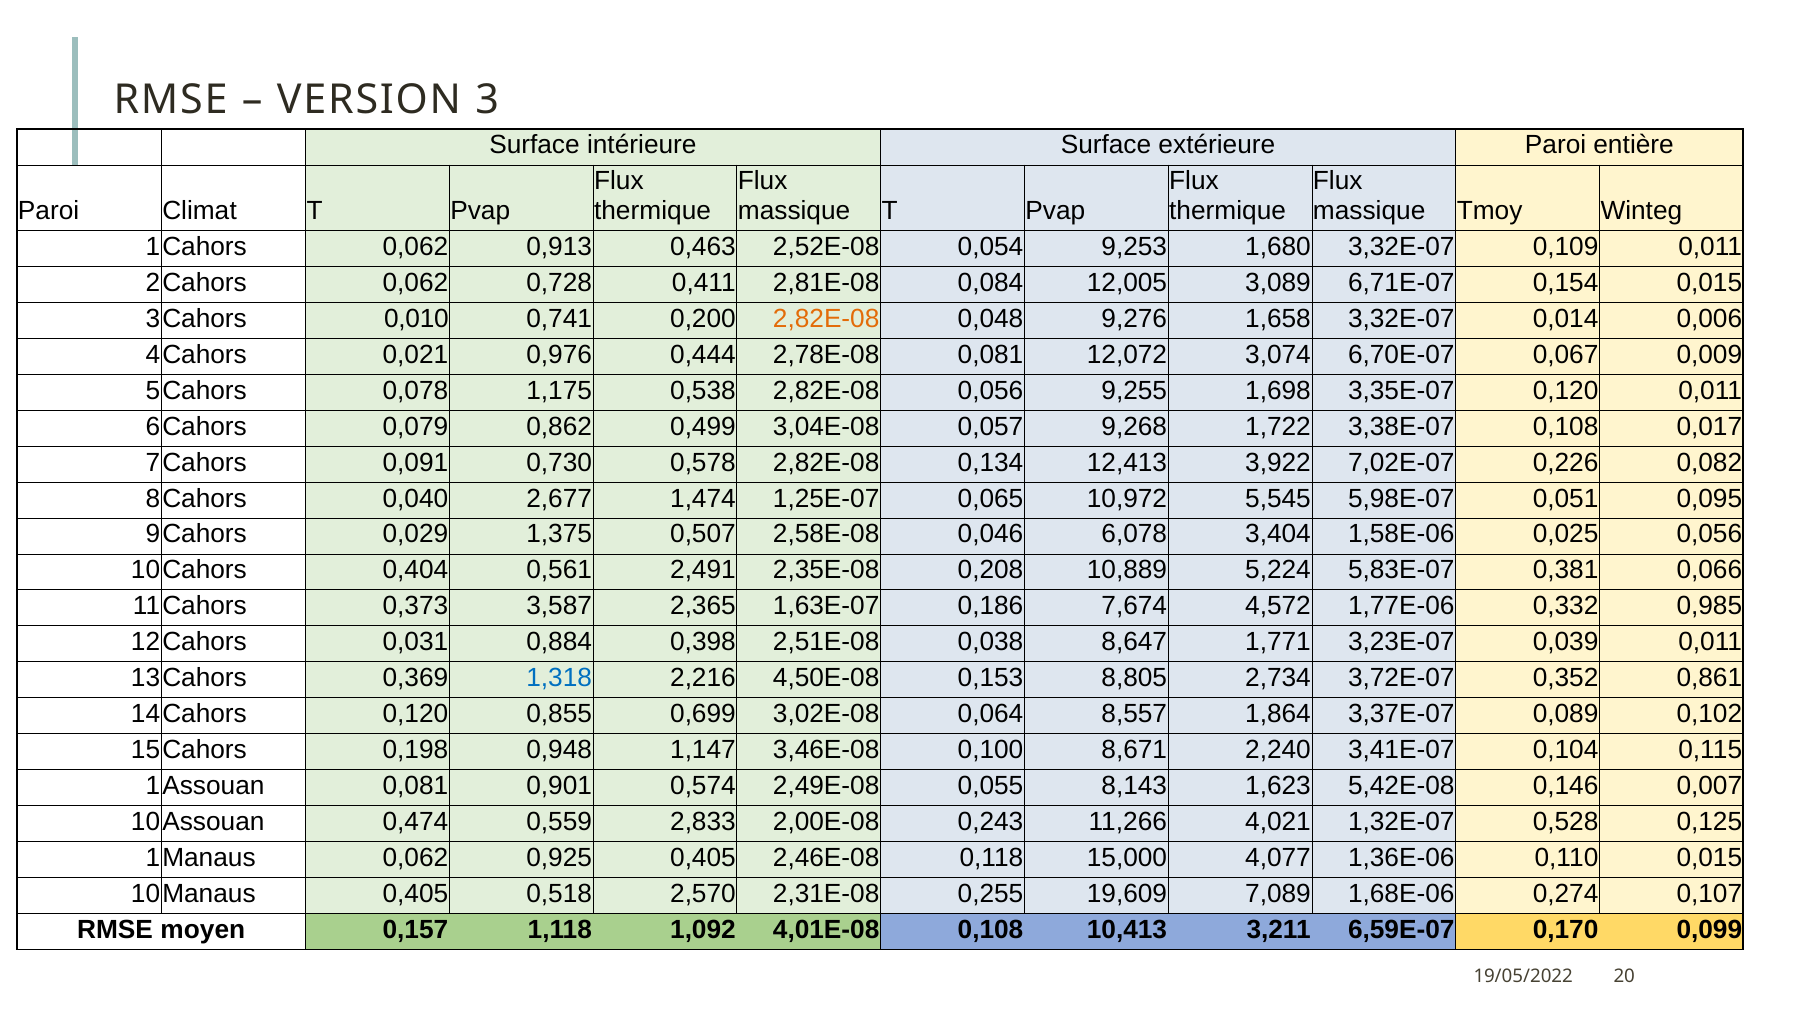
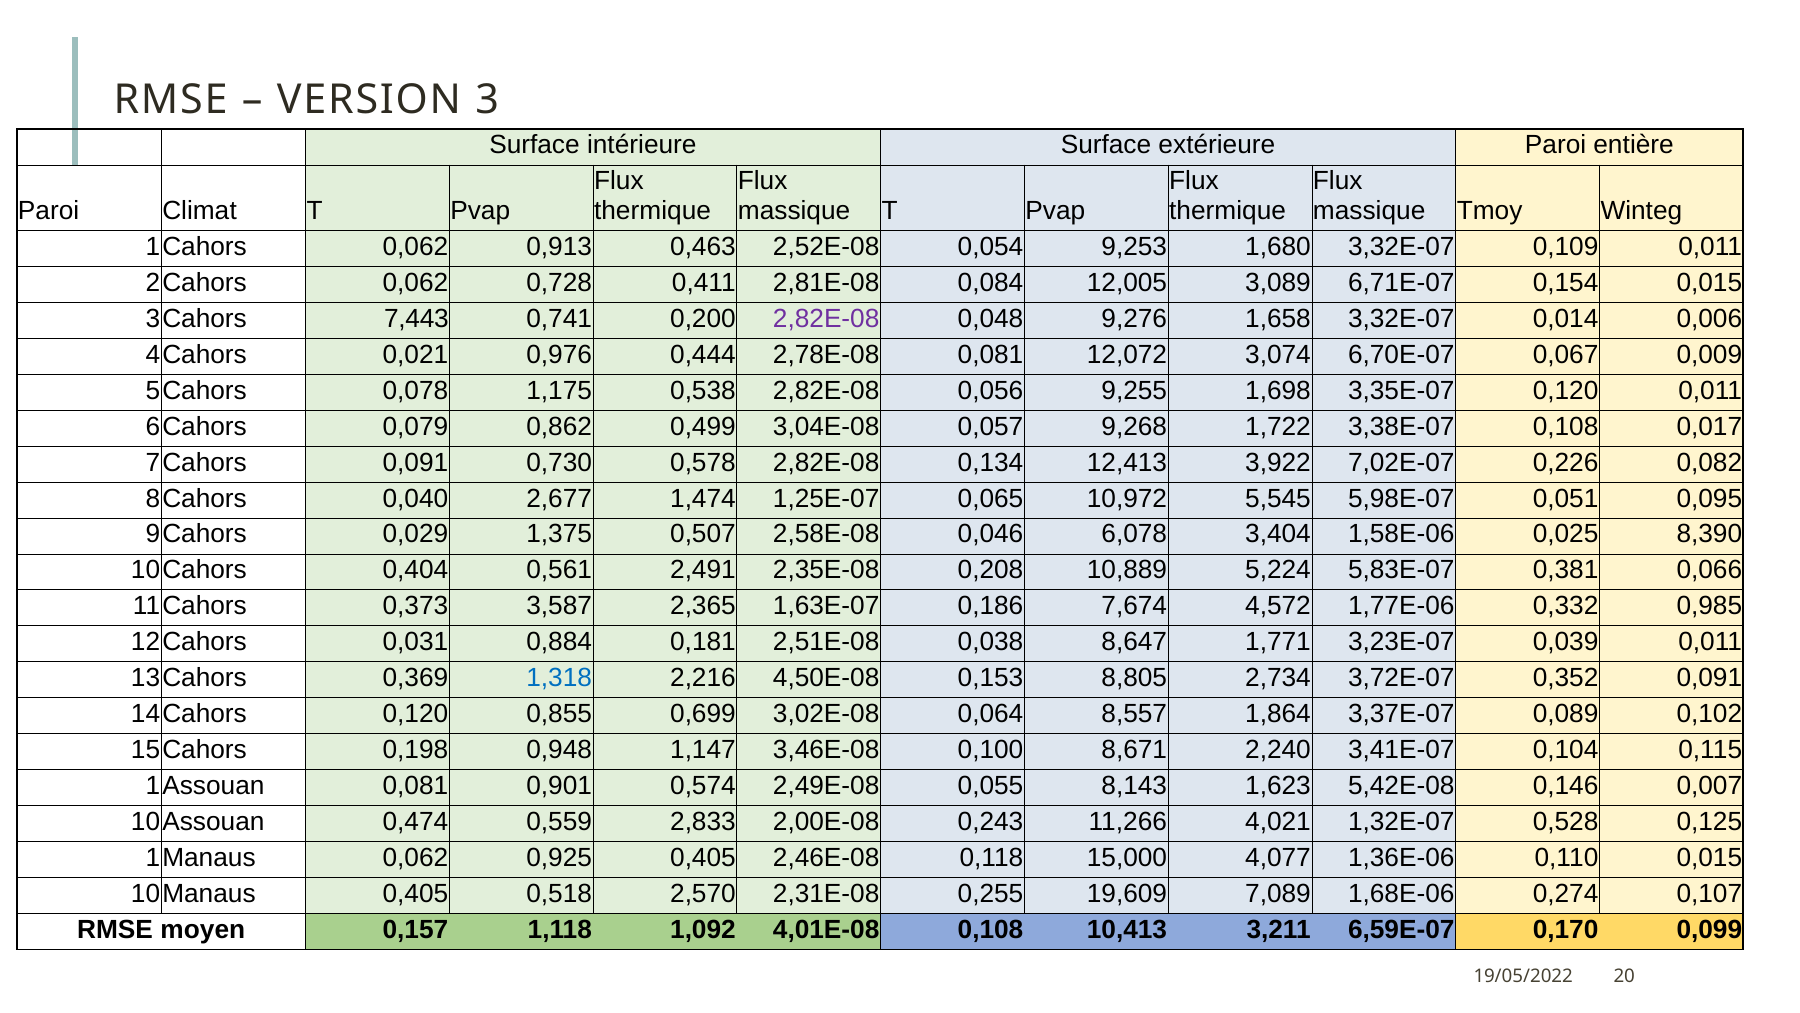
0,010: 0,010 -> 7,443 (416, 318)
2,82E-08 colour: orange -> purple (826, 318)
0,025 0,056: 0,056 -> 8,390 (1709, 534)
0,398: 0,398 -> 0,181 (703, 642)
0,352 0,861: 0,861 -> 0,091 (1709, 678)
